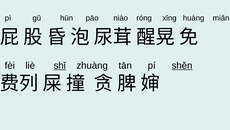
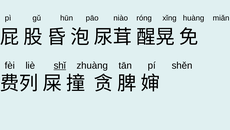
shěn underline: present -> none (182, 65)
